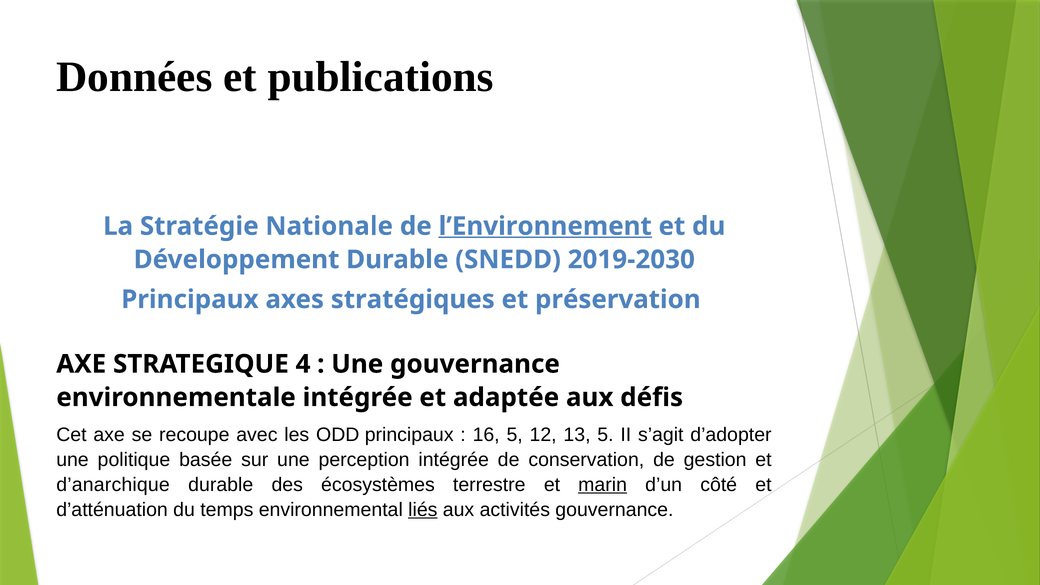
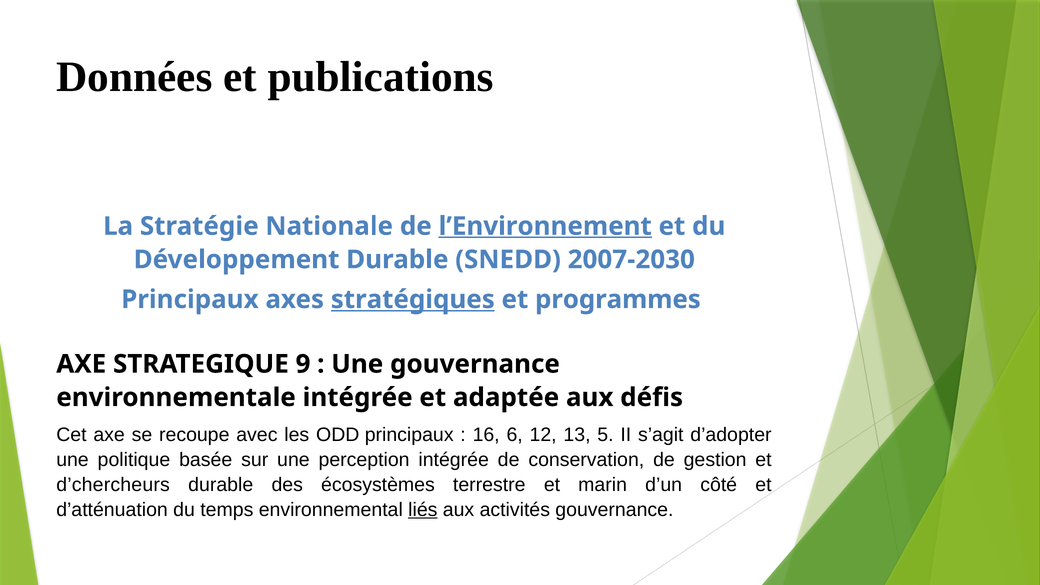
2019-2030: 2019-2030 -> 2007-2030 (631, 260)
stratégiques underline: none -> present (413, 299)
préservation: préservation -> programmes (618, 299)
4: 4 -> 9 (303, 364)
16 5: 5 -> 6 (515, 435)
d’anarchique: d’anarchique -> d’chercheurs (113, 485)
marin underline: present -> none (603, 485)
